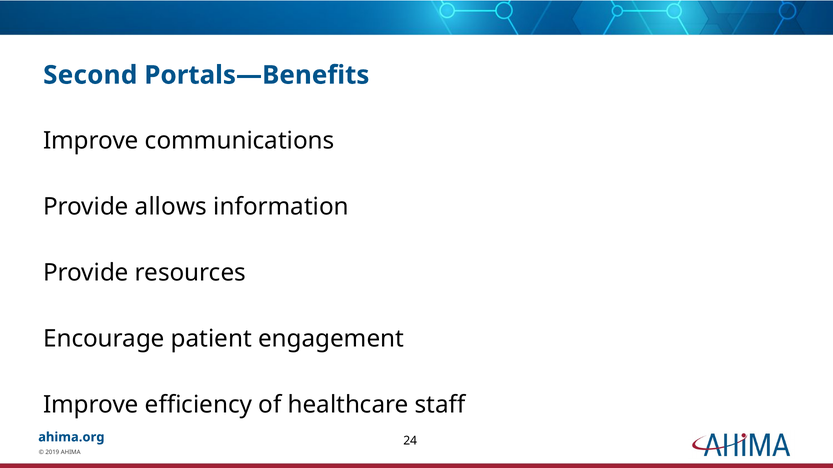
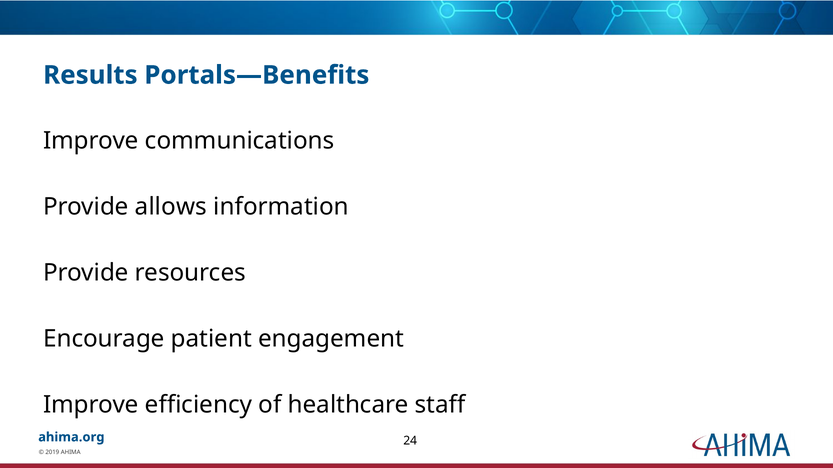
Second: Second -> Results (90, 75)
